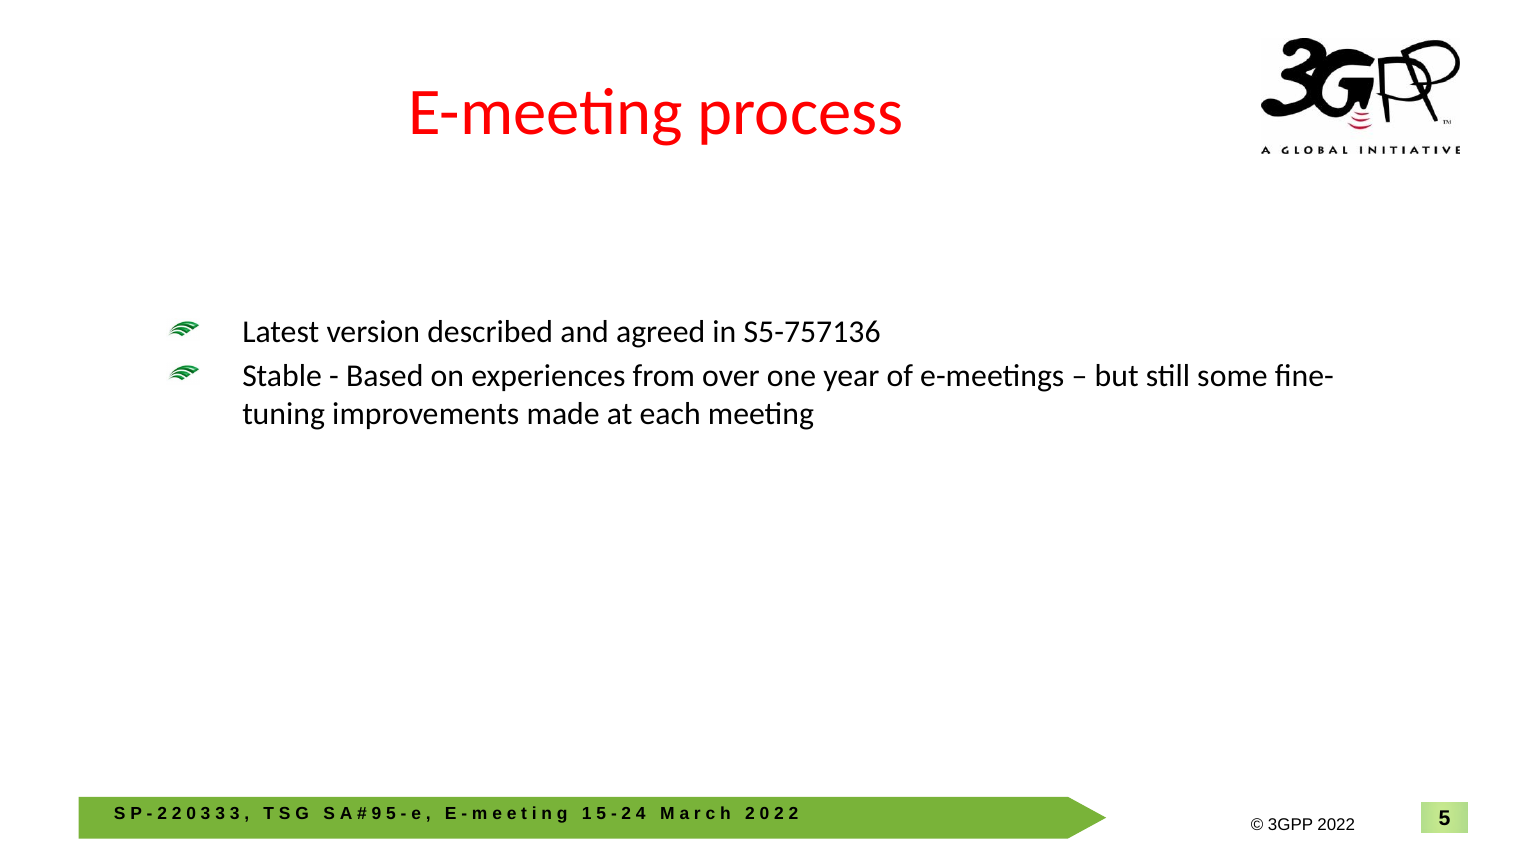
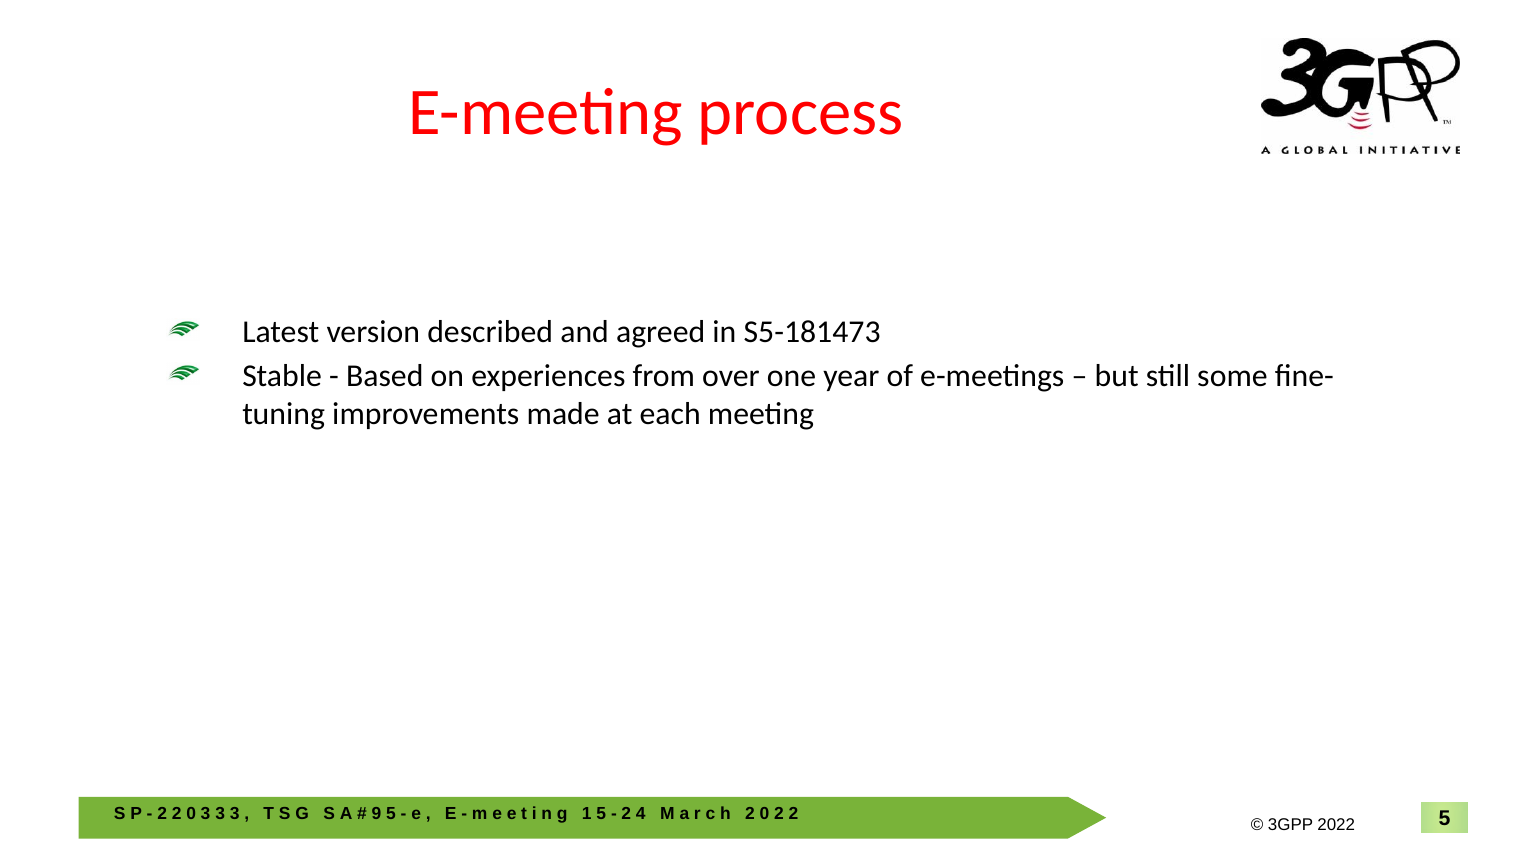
S5-757136: S5-757136 -> S5-181473 (812, 331)
